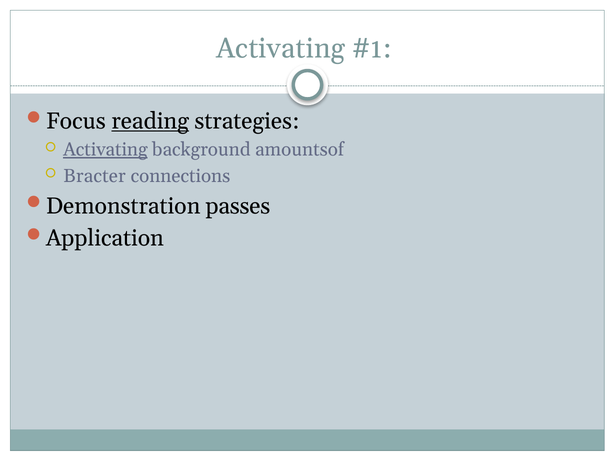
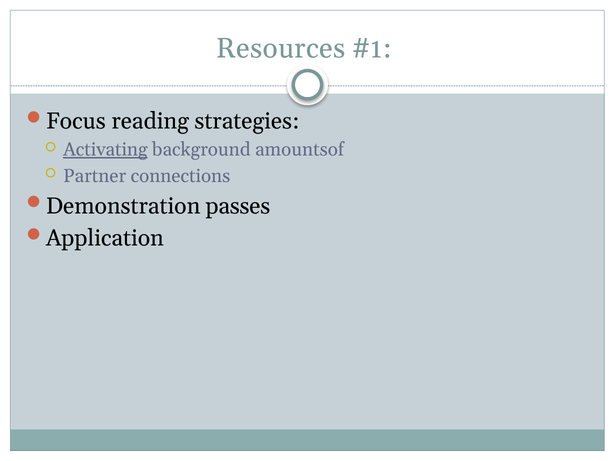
Activating: Activating -> Resources (281, 48)
reading underline: present -> none (150, 121)
Bracter: Bracter -> Partner (95, 176)
